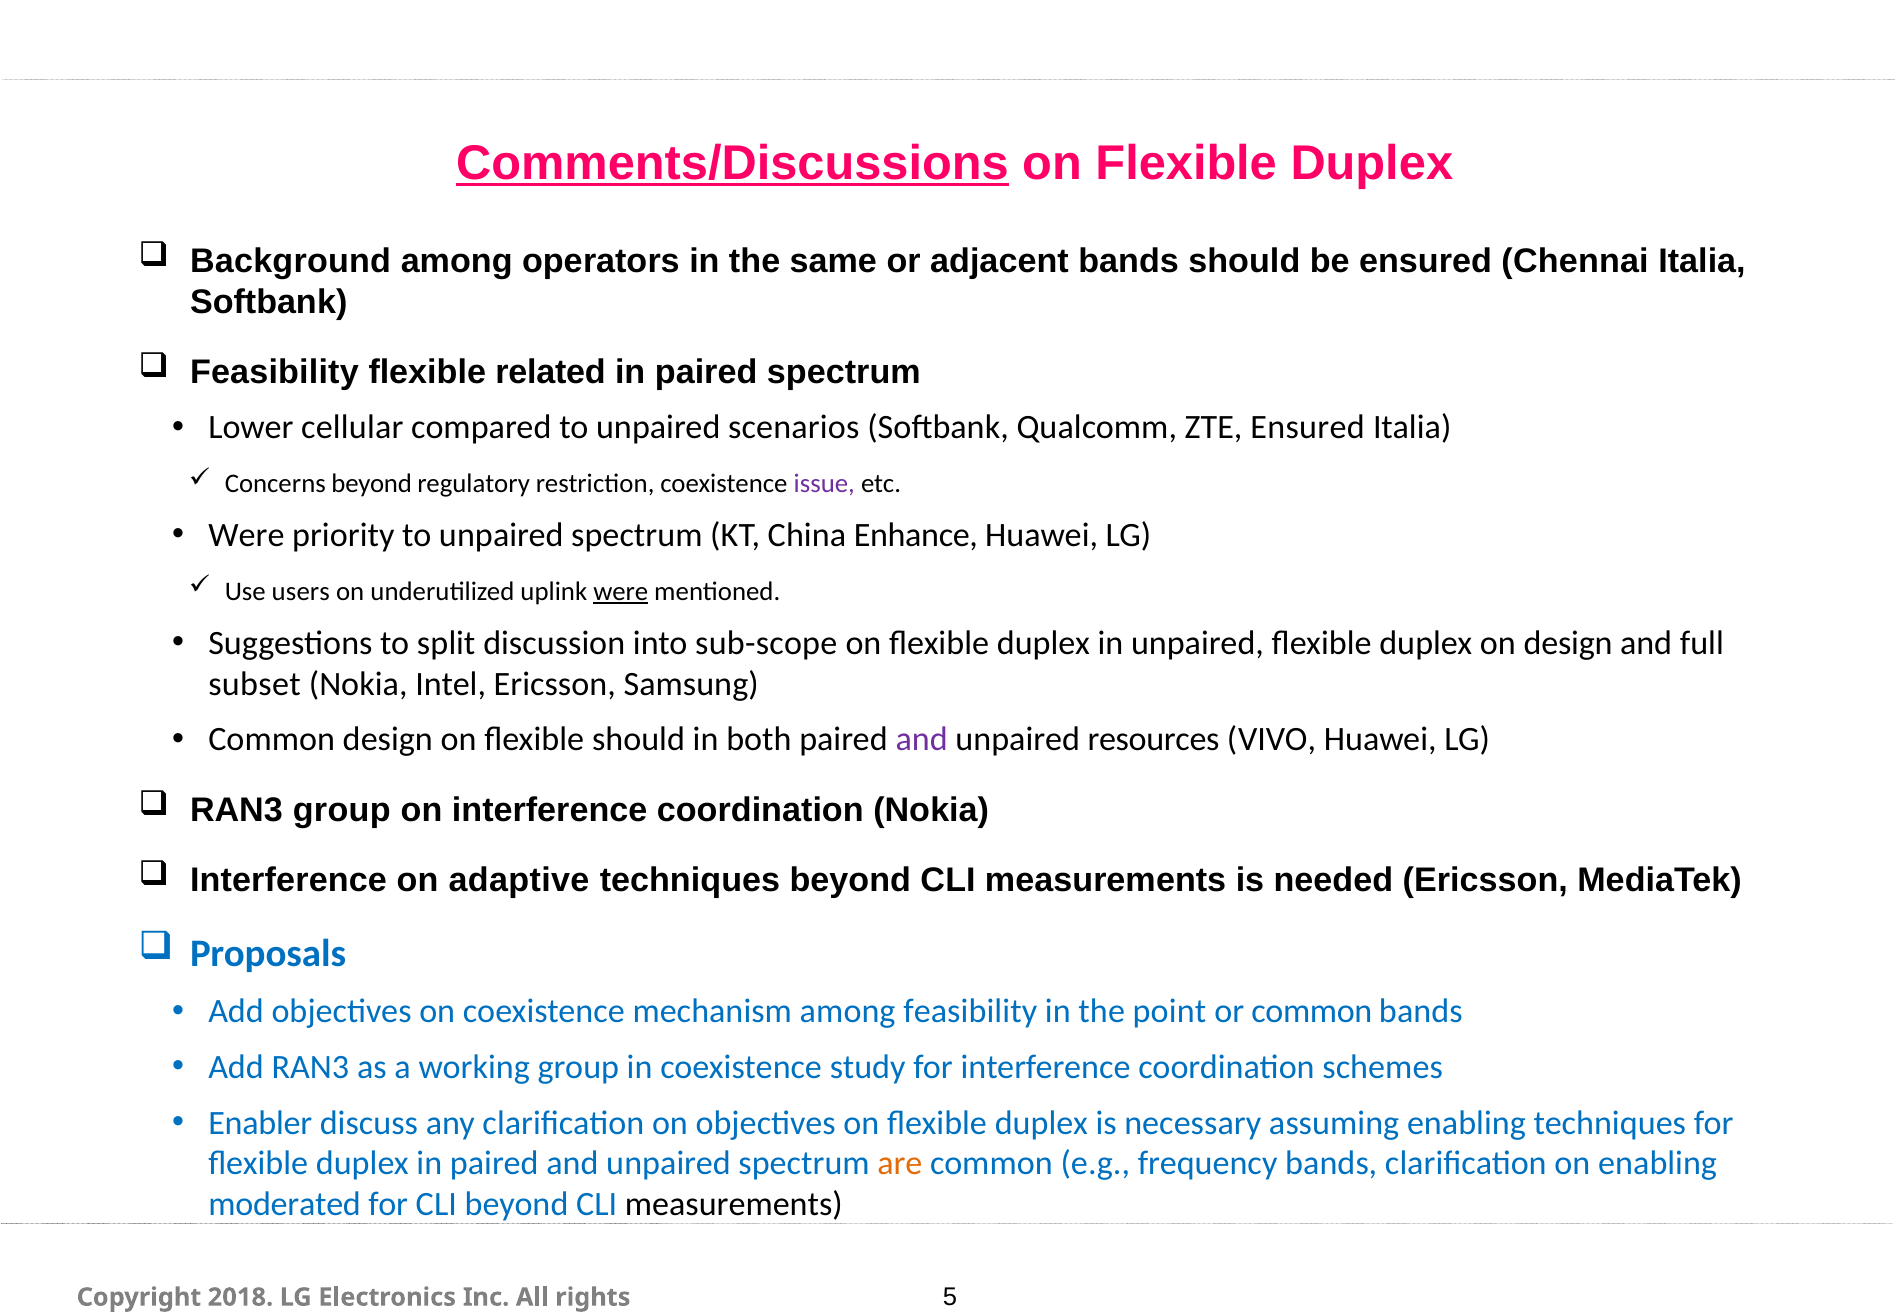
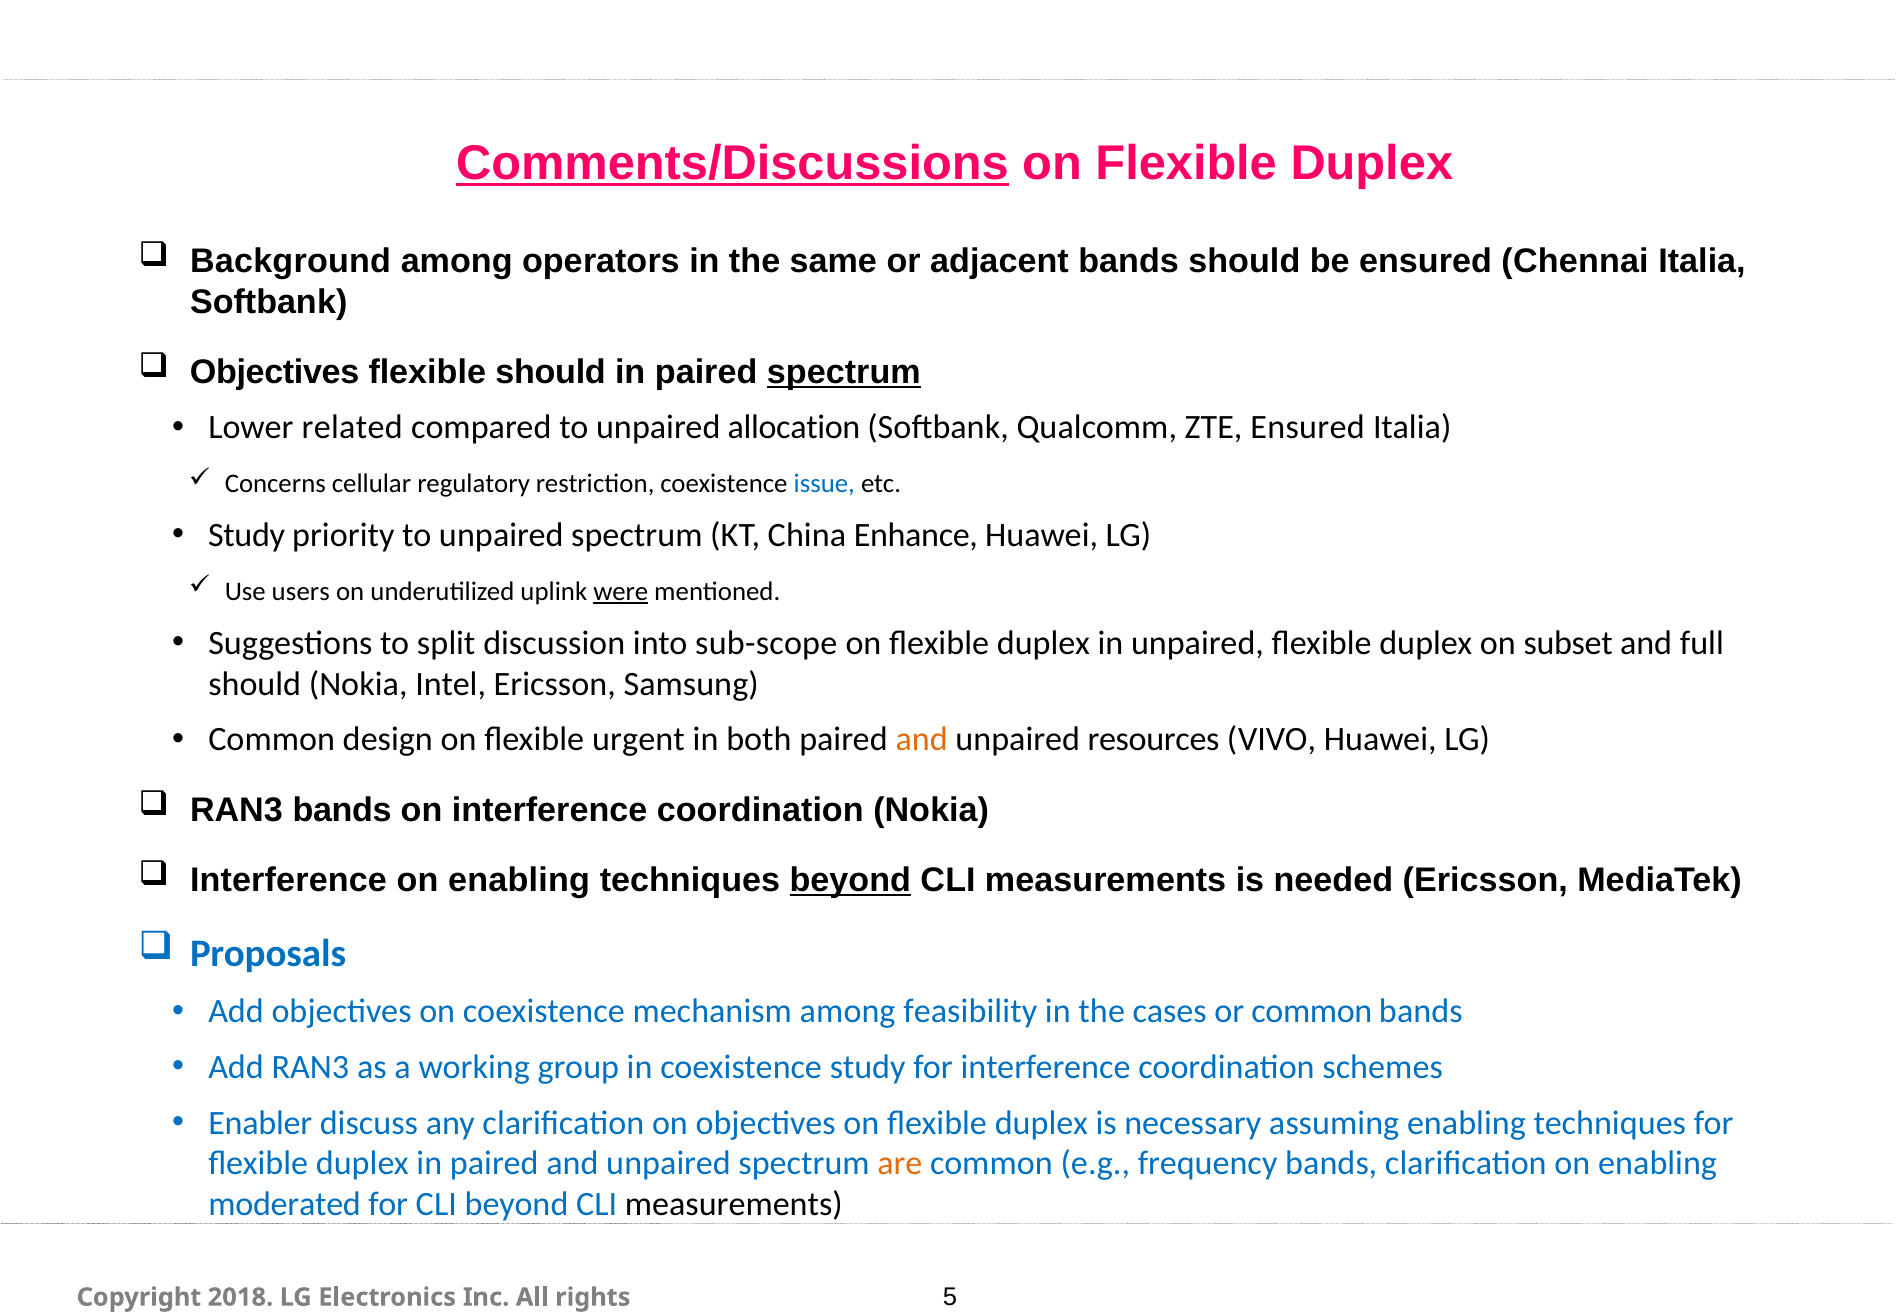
Feasibility: Feasibility -> Objectives (275, 372)
flexible related: related -> should (551, 372)
spectrum underline: none -> present (844, 372)
cellular: cellular -> related (352, 428)
scenarios: scenarios -> allocation (794, 428)
Concerns beyond: beyond -> cellular (372, 484)
issue colour: purple -> blue (824, 484)
Were: Were -> Study (247, 536)
on design: design -> subset (1568, 643)
subset: subset -> should (255, 684)
flexible should: should -> urgent (638, 740)
and colour: purple -> orange (922, 740)
RAN3 group: group -> bands (342, 810)
adaptive: adaptive -> enabling (519, 880)
beyond underline: none -> present (850, 880)
point: point -> cases (1170, 1012)
